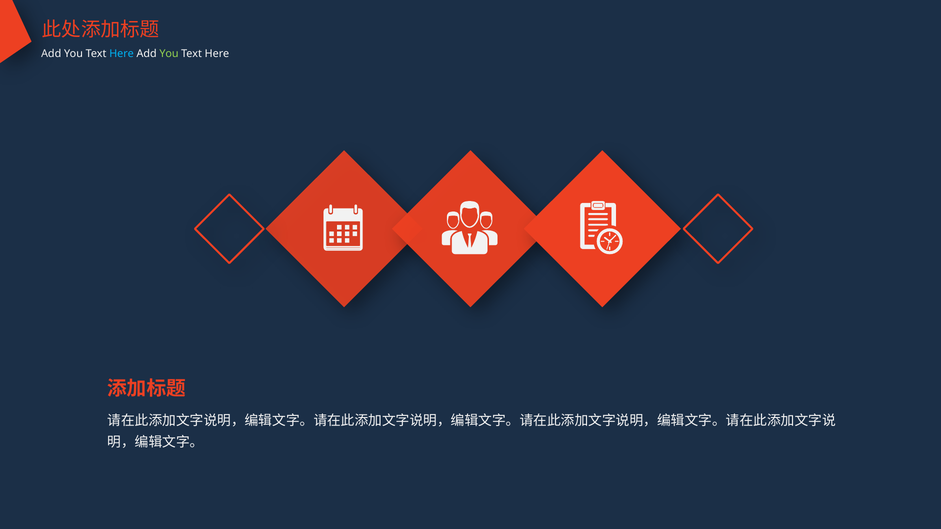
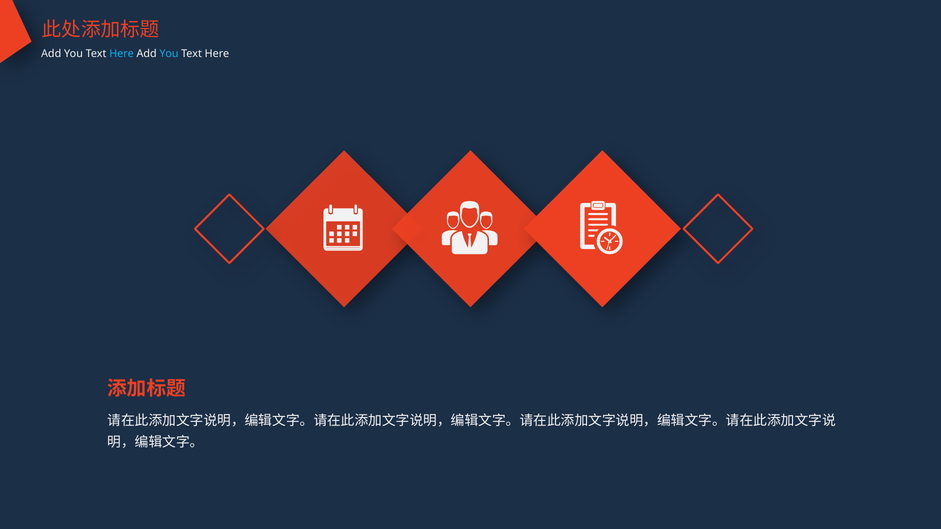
You colour: light green -> light blue (169, 54)
